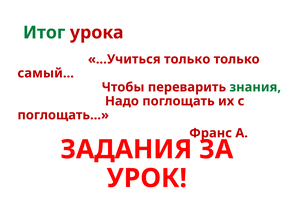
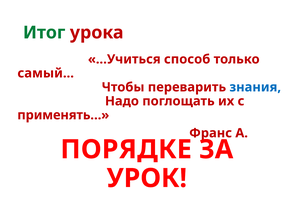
…Учиться только: только -> способ (187, 59)
знания colour: green -> blue (255, 87)
поглощать…: поглощать… -> применять… (63, 115)
ЗАДАНИЯ: ЗАДАНИЯ -> ПОРЯДКЕ (126, 150)
